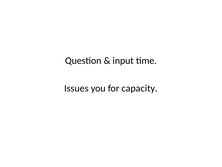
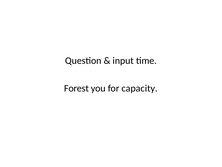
Issues: Issues -> Forest (76, 88)
